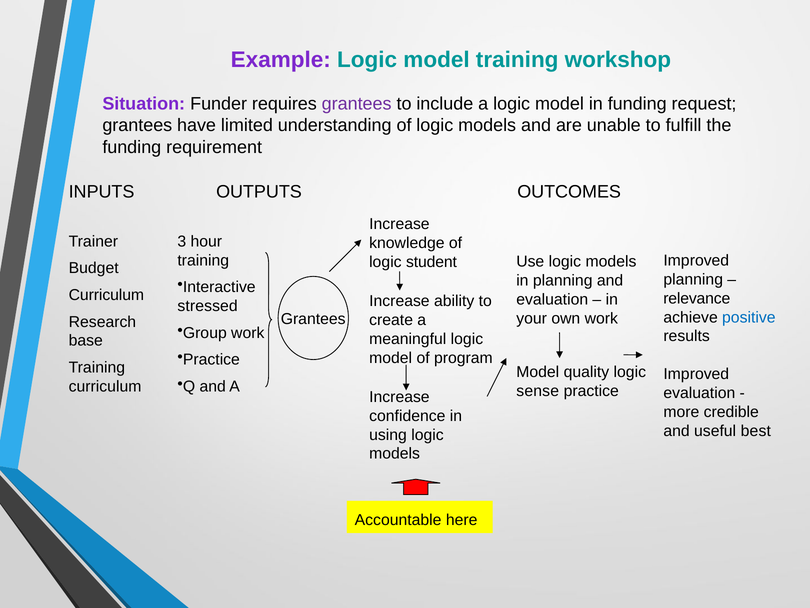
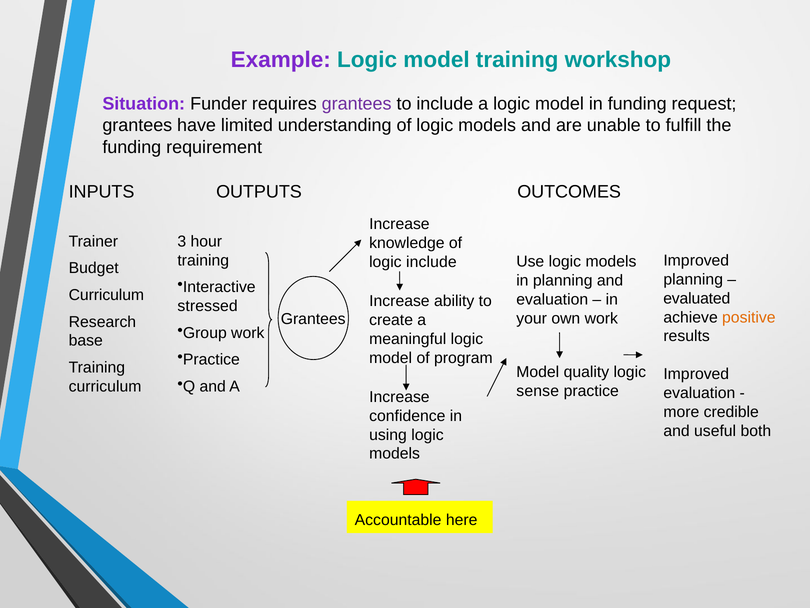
logic student: student -> include (431, 262)
relevance: relevance -> evaluated (697, 298)
positive colour: blue -> orange (749, 317)
best: best -> both (756, 431)
